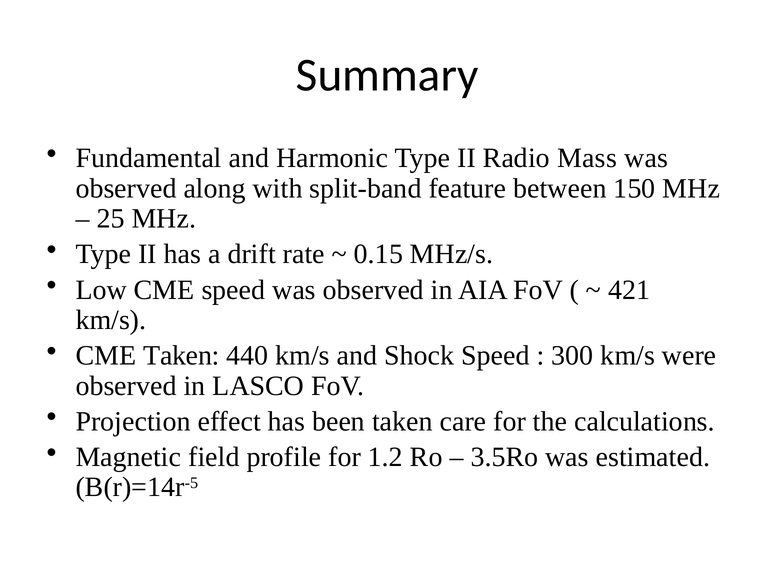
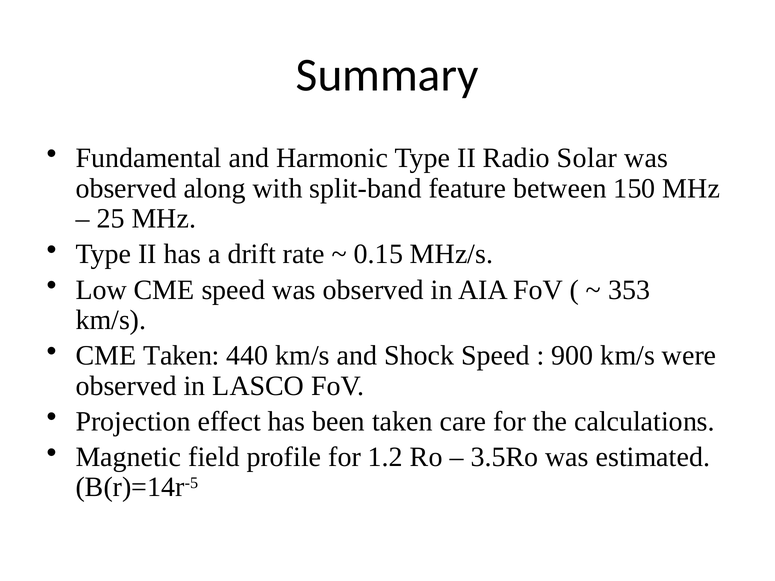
Mass: Mass -> Solar (587, 158)
421: 421 -> 353 (629, 290)
300: 300 -> 900 (572, 356)
